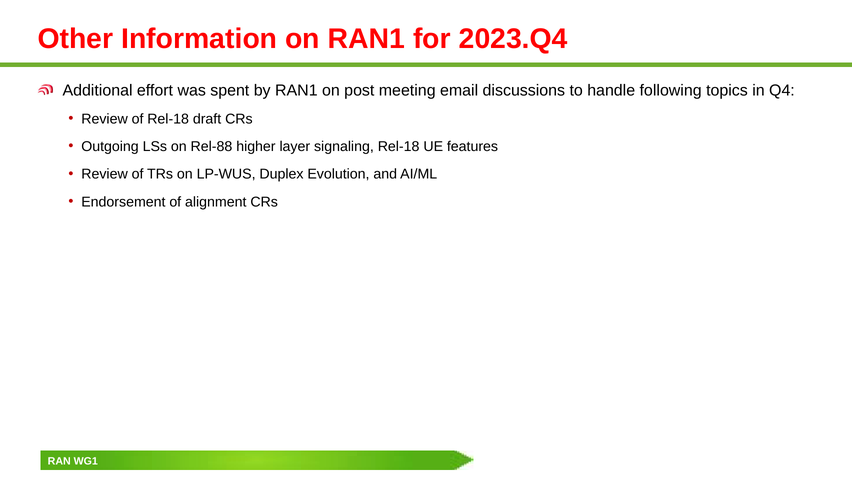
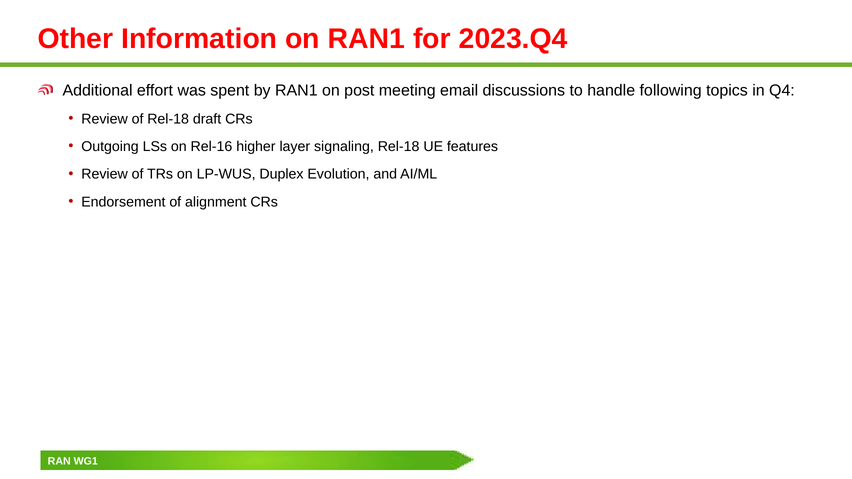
Rel-88: Rel-88 -> Rel-16 (211, 147)
